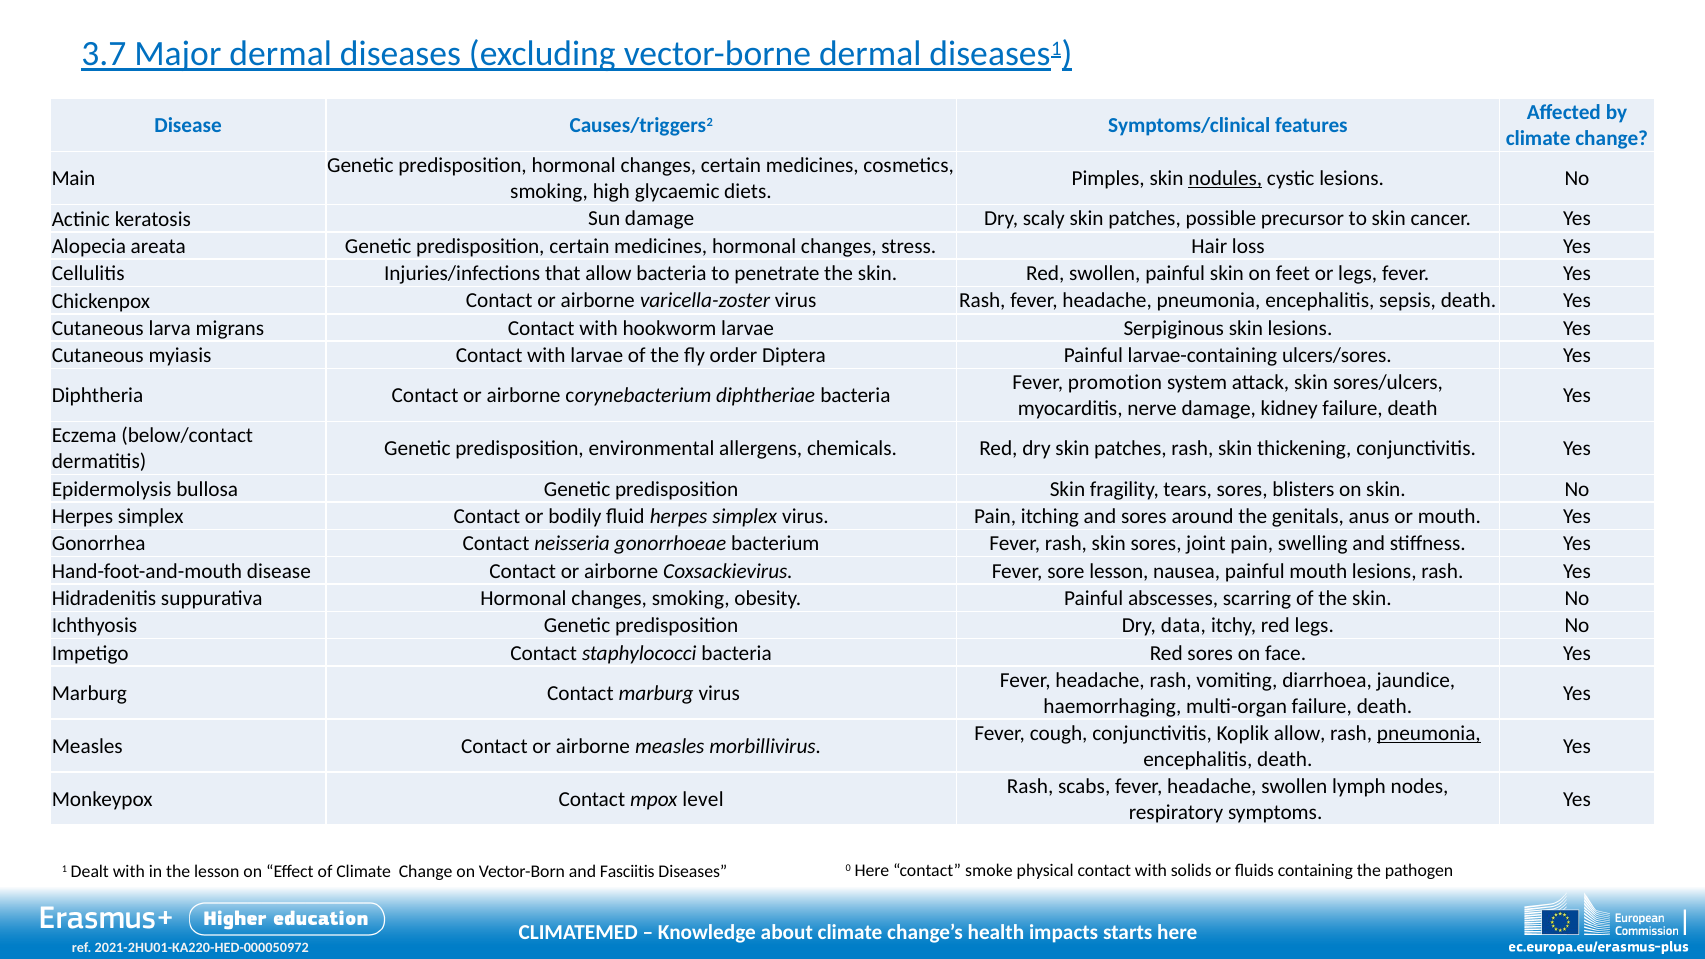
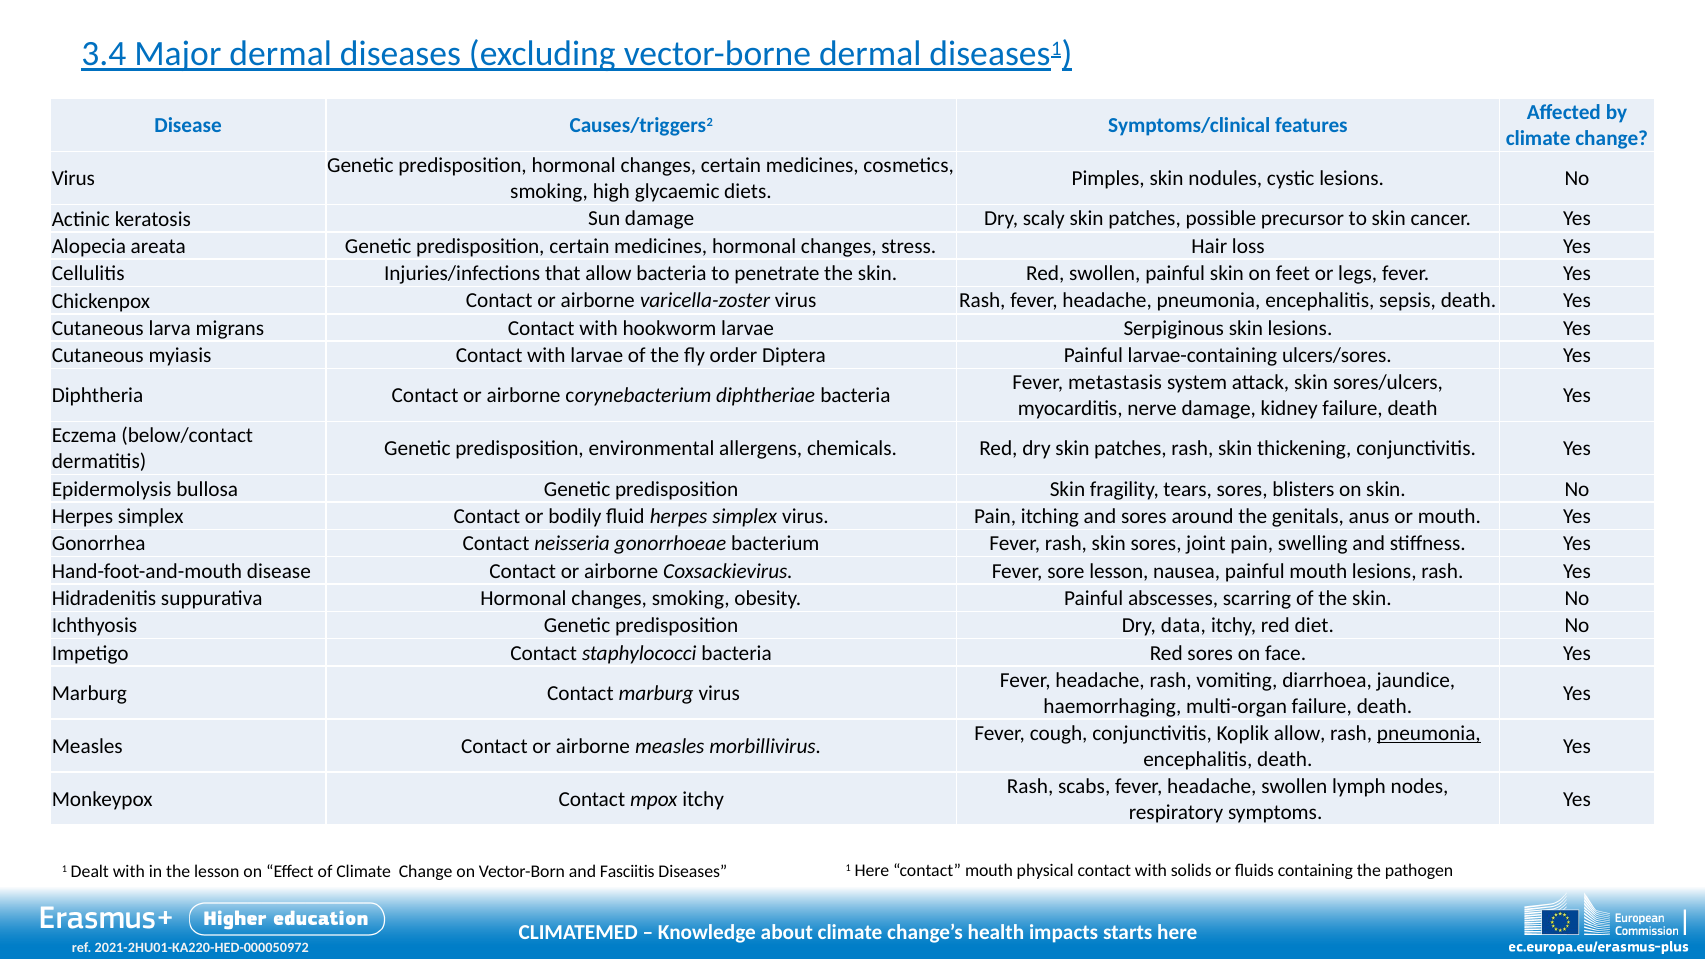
3.7: 3.7 -> 3.4 (104, 54)
nodules underline: present -> none (1225, 179)
Main: Main -> Virus (73, 179)
promotion: promotion -> metastasis (1115, 383)
red legs: legs -> diet (1314, 626)
mpox level: level -> itchy (703, 799)
Diseases 0: 0 -> 1 (848, 868)
contact smoke: smoke -> mouth (989, 871)
